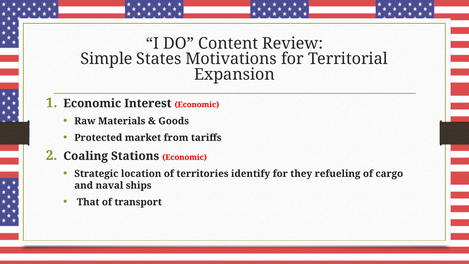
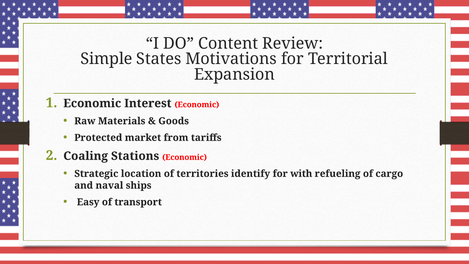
they: they -> with (301, 174)
That: That -> Easy (88, 202)
